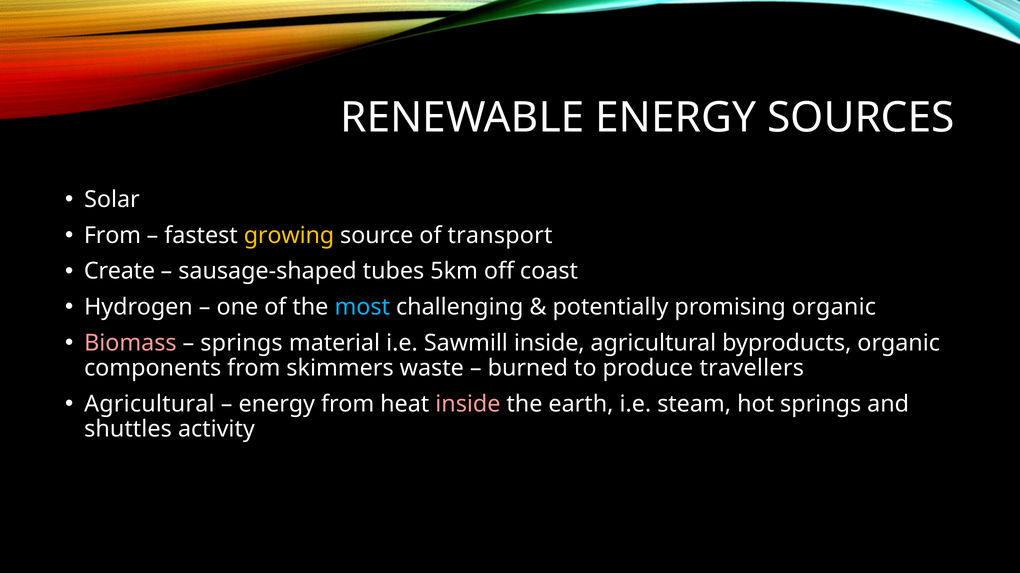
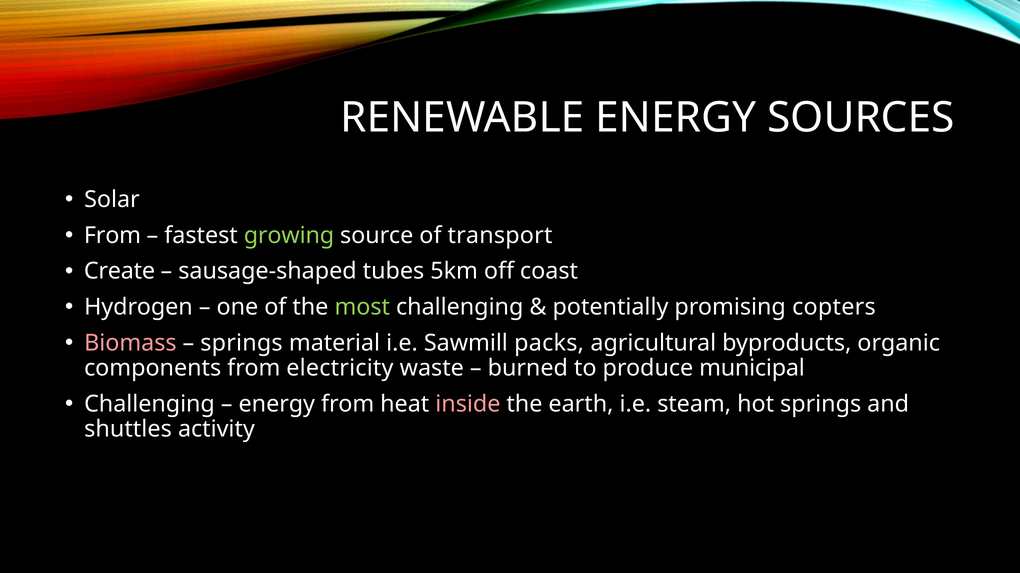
growing colour: yellow -> light green (289, 236)
most colour: light blue -> light green (362, 308)
promising organic: organic -> copters (834, 308)
Sawmill inside: inside -> packs (549, 343)
skimmers: skimmers -> electricity (340, 369)
travellers: travellers -> municipal (752, 369)
Agricultural: Agricultural -> Challenging (150, 404)
